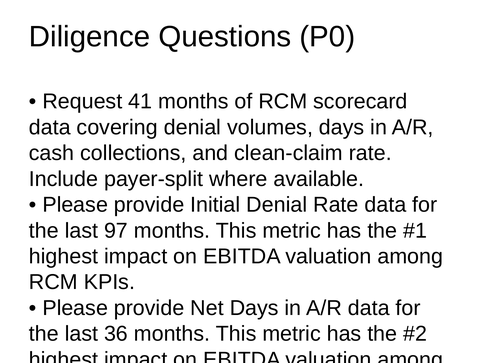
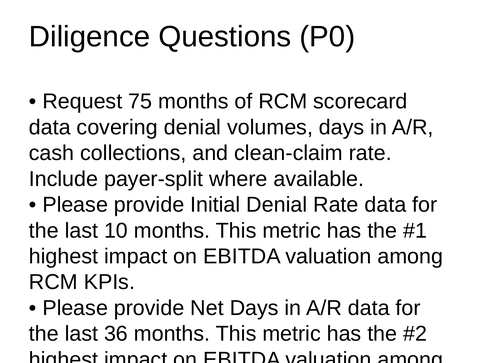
41: 41 -> 75 (140, 101)
97: 97 -> 10 (116, 230)
